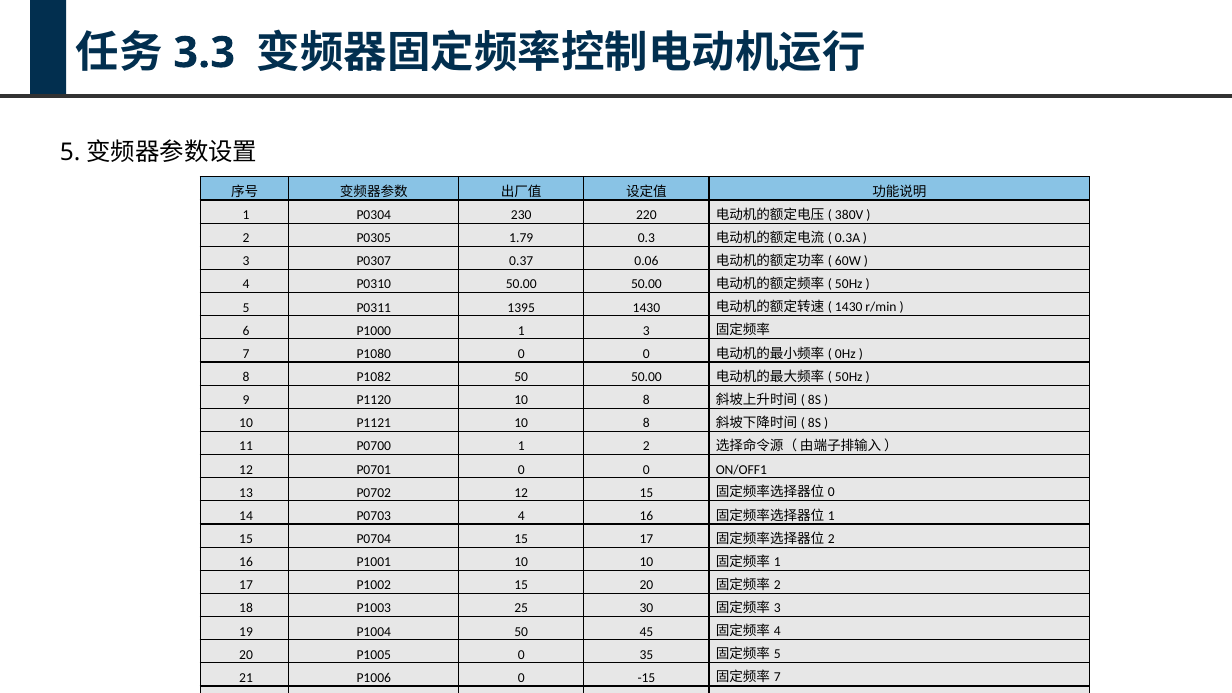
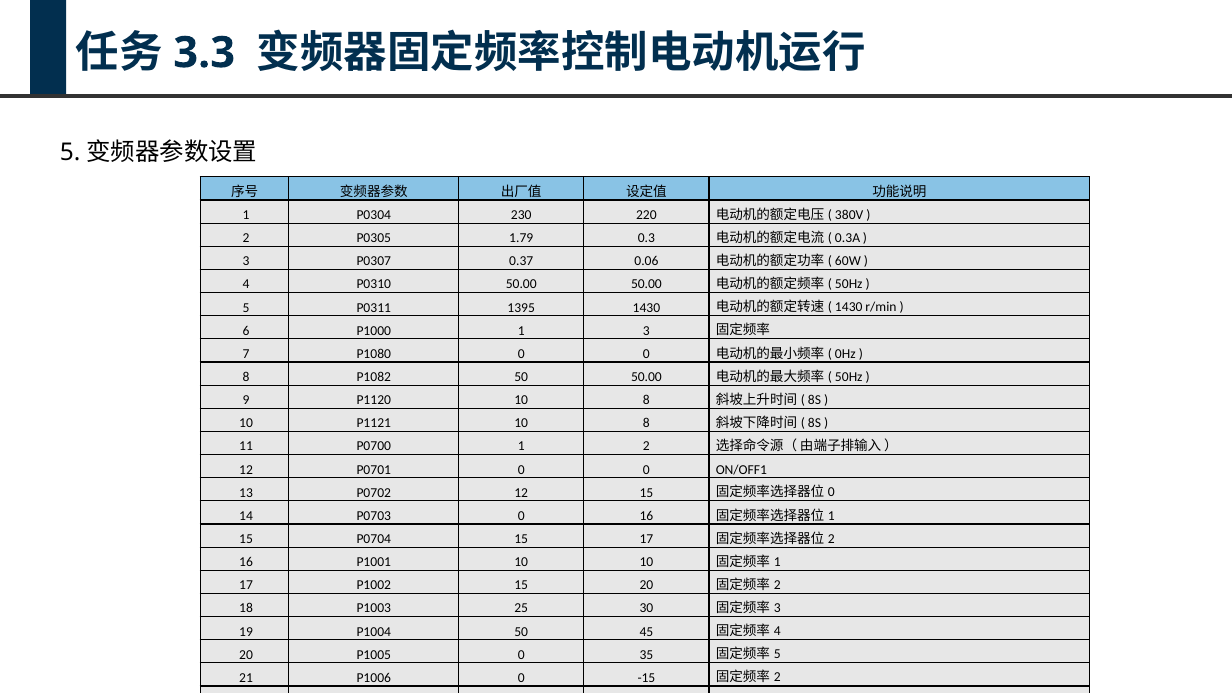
P0703 4: 4 -> 0 (521, 516)
7: 7 -> 2 (777, 677)
